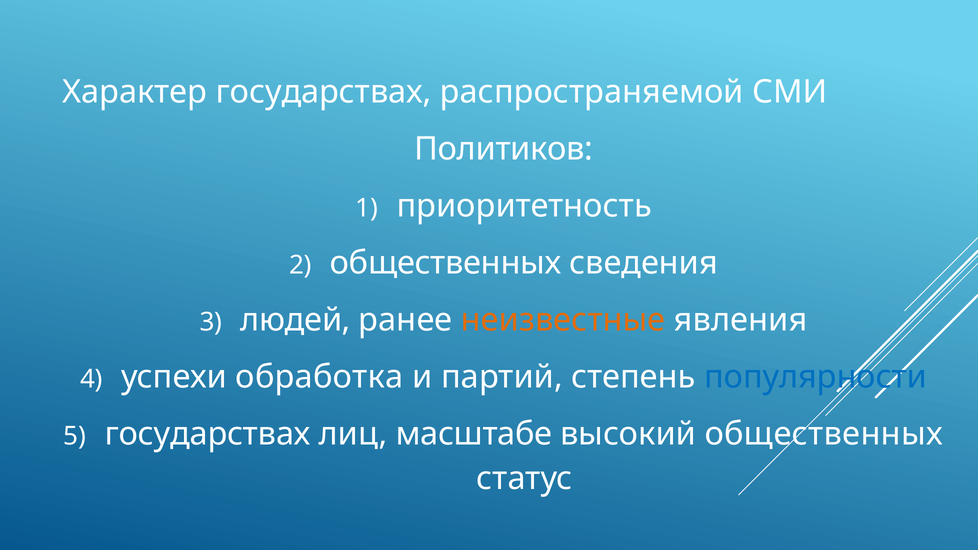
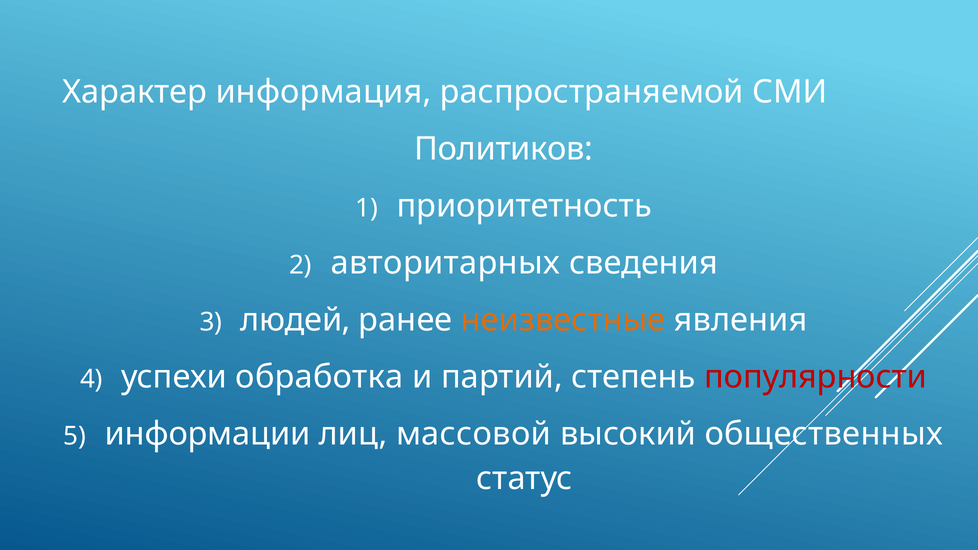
Характер государствах: государствах -> информация (323, 92)
общественных: общественных -> авторитарных (445, 263)
популярности colour: blue -> red (816, 377)
государствах: государствах -> информации (208, 434)
масштабе: масштабе -> массовой (474, 434)
